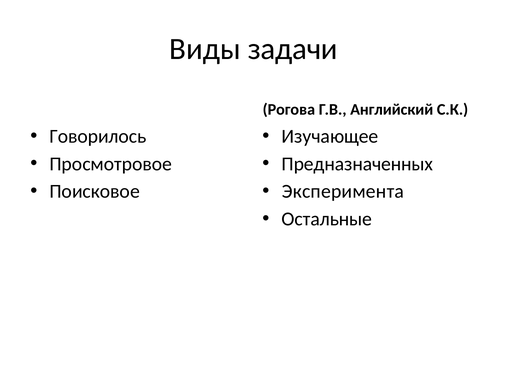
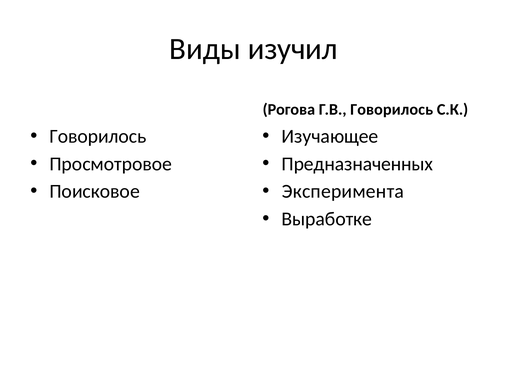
задачи: задачи -> изучил (293, 49)
Г.В Английский: Английский -> Говорилось (392, 109)
Остальные: Остальные -> Выработке (327, 219)
